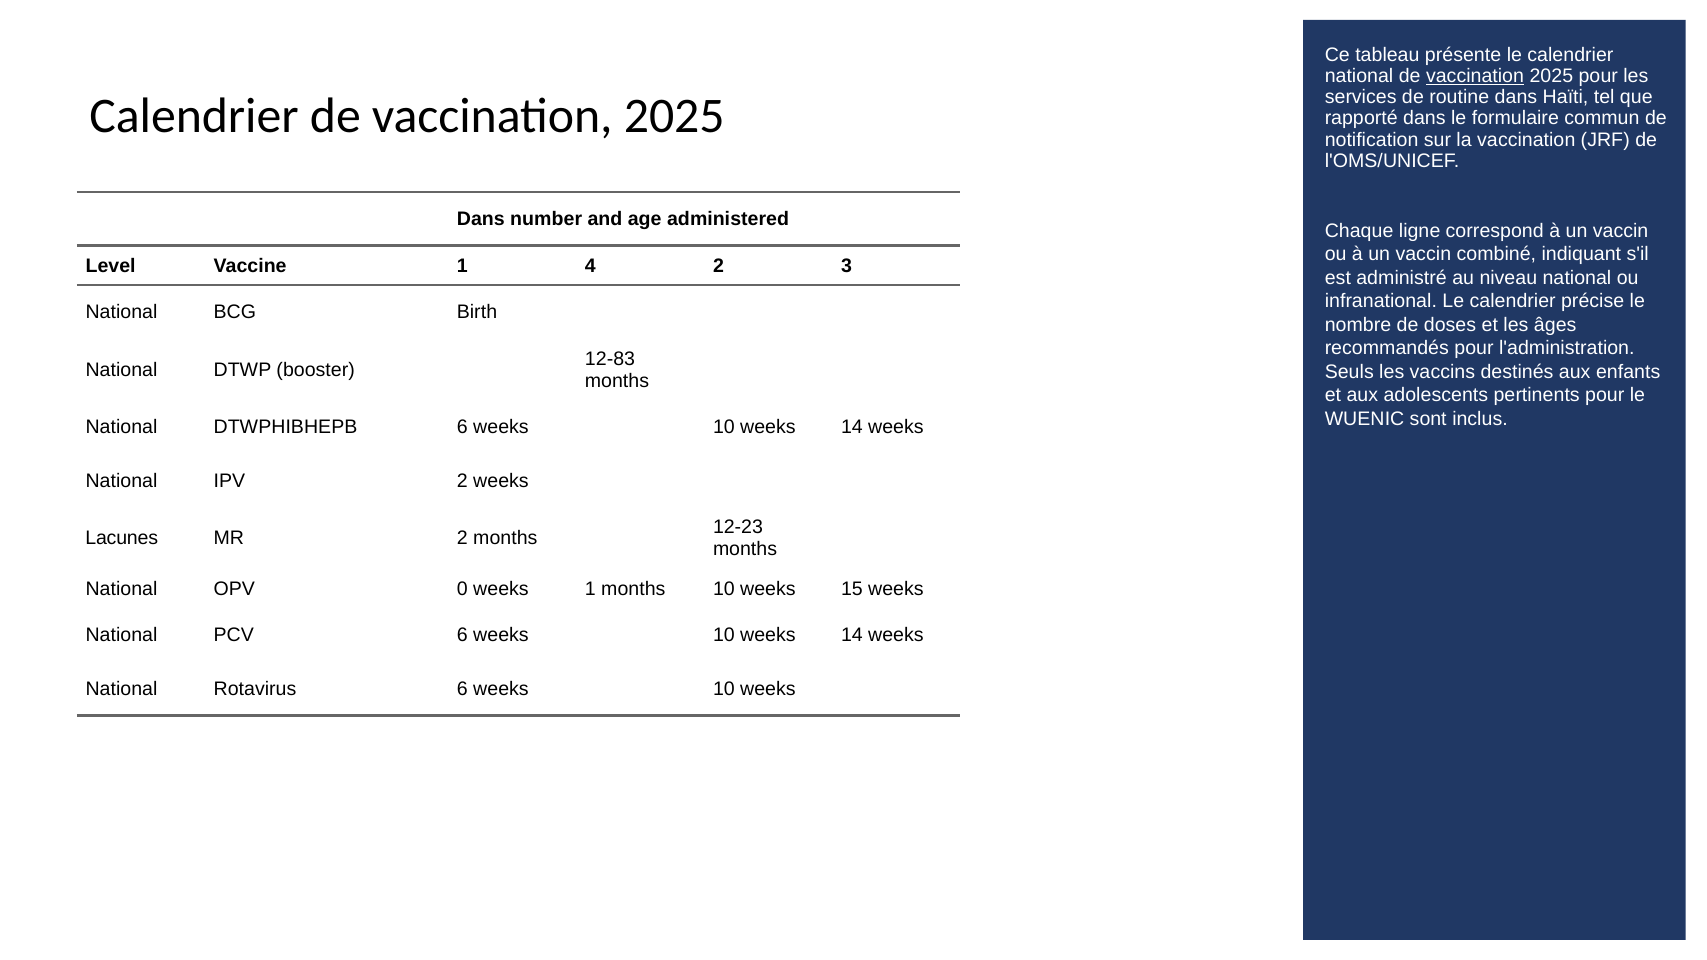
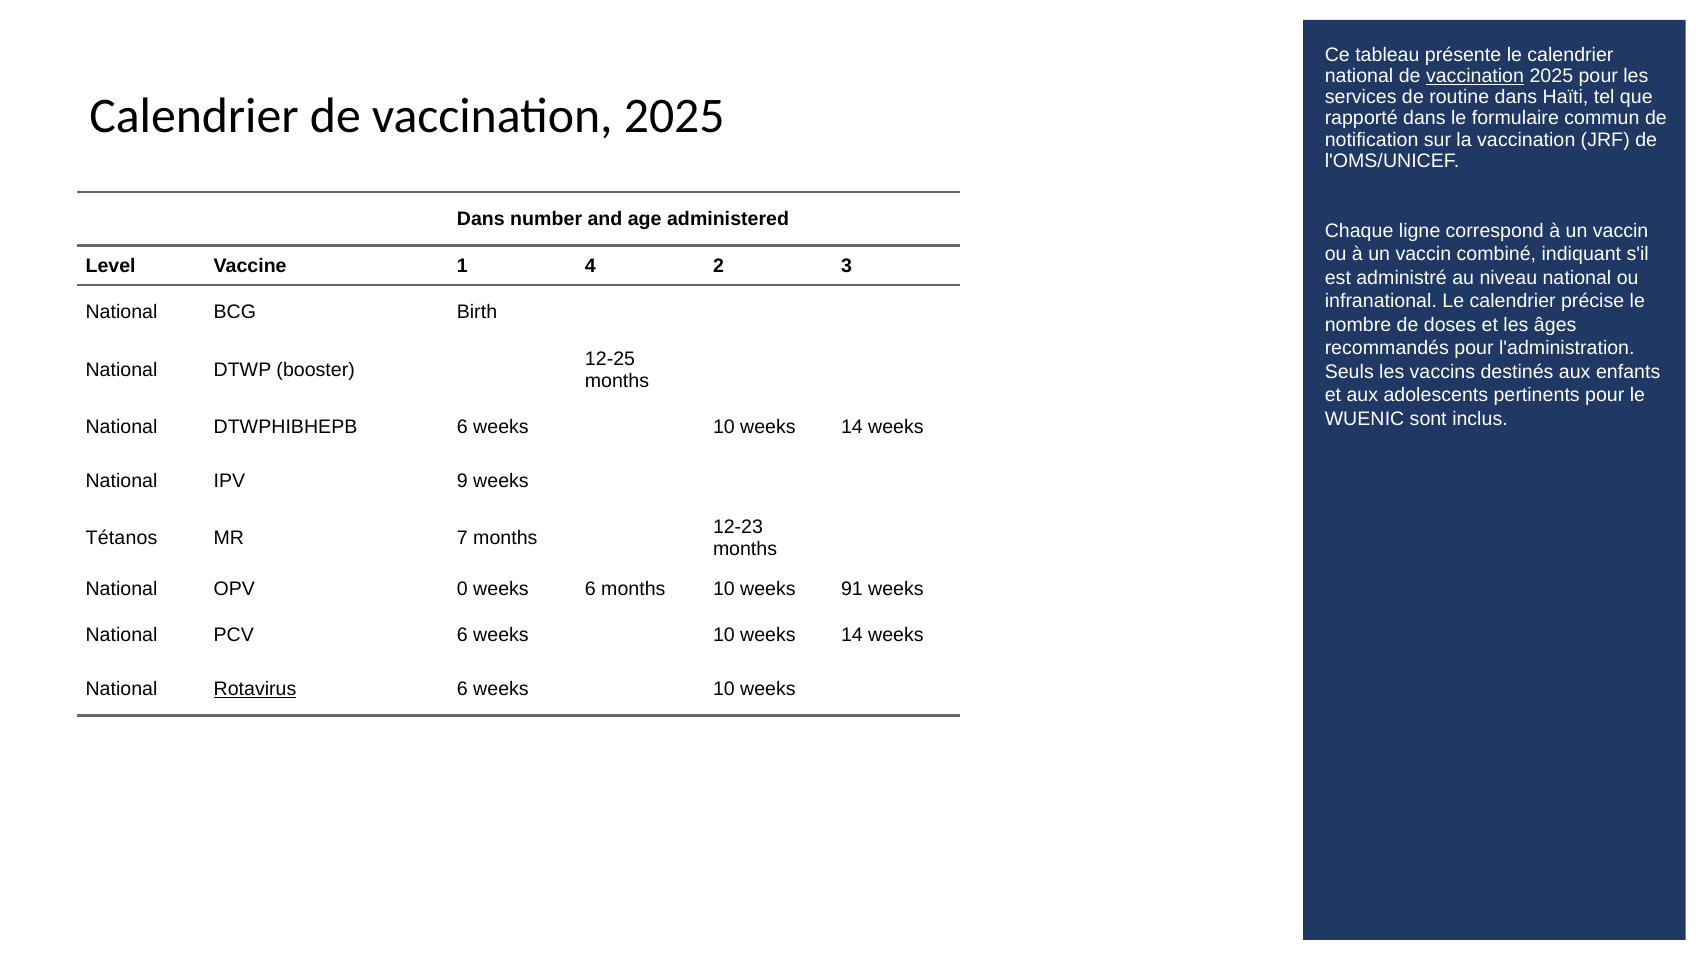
12-83: 12-83 -> 12-25 (610, 359)
IPV 2: 2 -> 9 (462, 481)
Lacunes: Lacunes -> Tétanos (122, 538)
MR 2: 2 -> 7 (462, 538)
weeks 1: 1 -> 6 (590, 589)
15: 15 -> 91 (852, 589)
Rotavirus underline: none -> present (255, 689)
